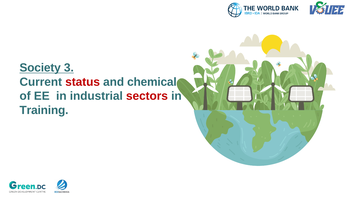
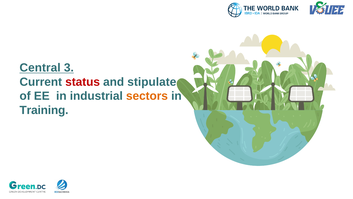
Society: Society -> Central (40, 68)
chemical: chemical -> stipulate (152, 82)
sectors colour: red -> orange (147, 96)
